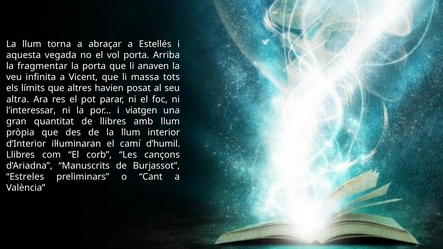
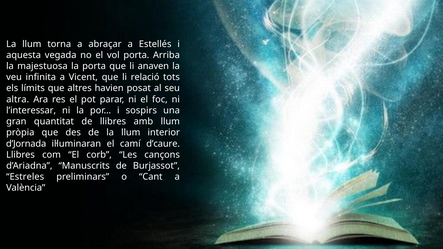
fragmentar: fragmentar -> majestuosa (42, 66)
massa: massa -> relació (145, 77)
viatgen: viatgen -> sospirs (141, 110)
d’Interior: d’Interior -> d’Jornada (26, 144)
d’humil: d’humil -> d’caure (163, 144)
